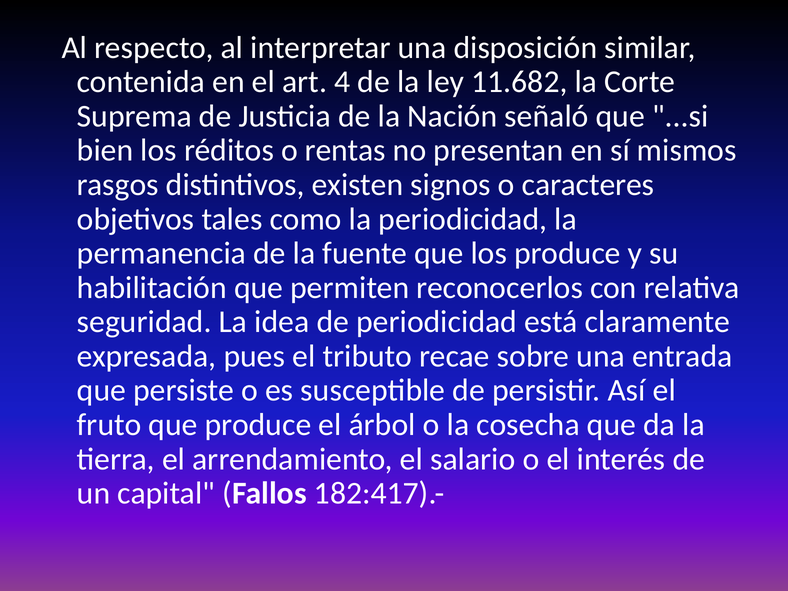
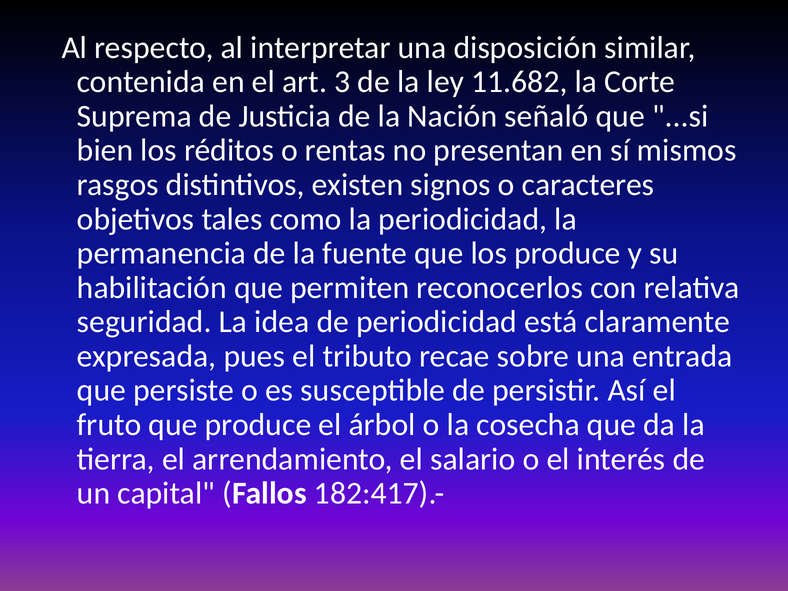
4: 4 -> 3 (342, 82)
